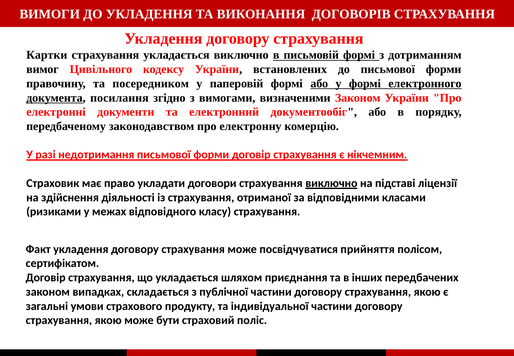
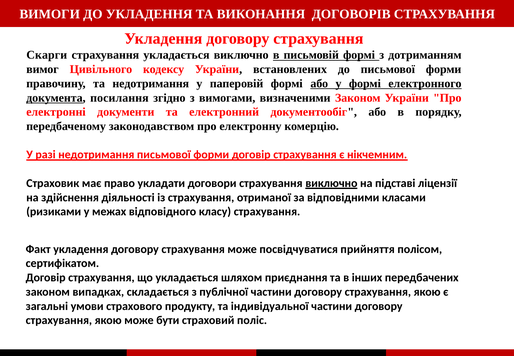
Картки: Картки -> Скарги (47, 55)
та посередником: посередником -> недотримання (151, 84)
